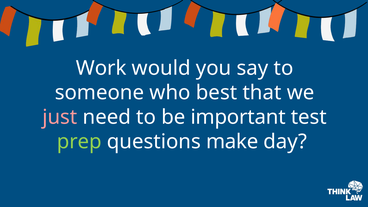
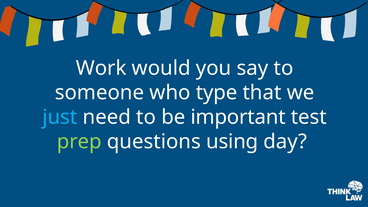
best: best -> type (217, 93)
just colour: pink -> light blue (60, 117)
make: make -> using (232, 142)
